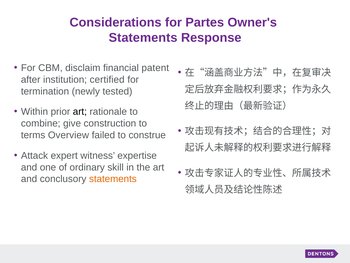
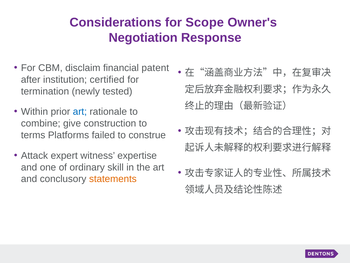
Partes: Partes -> Scope (205, 22)
Statements: Statements -> Negotiation (143, 38)
art colour: black -> blue (80, 112)
Overview: Overview -> Platforms (68, 135)
